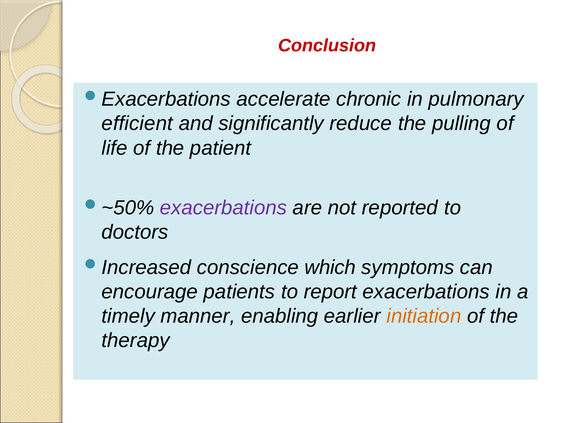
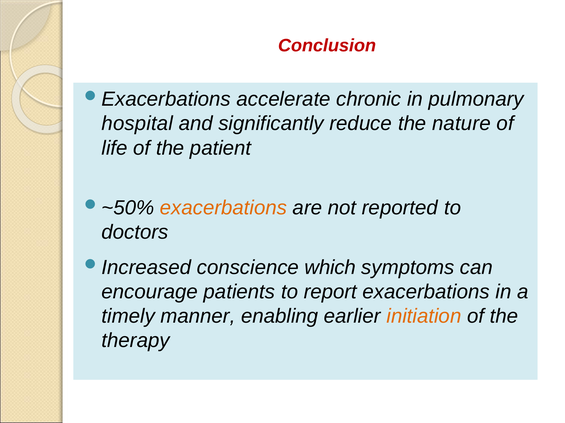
efficient: efficient -> hospital (137, 124)
pulling: pulling -> nature (461, 124)
exacerbations colour: purple -> orange (223, 208)
